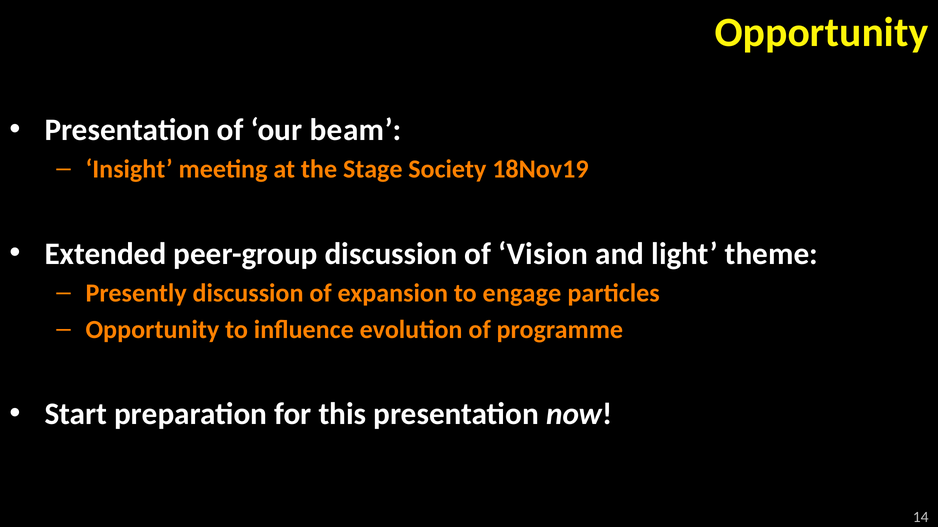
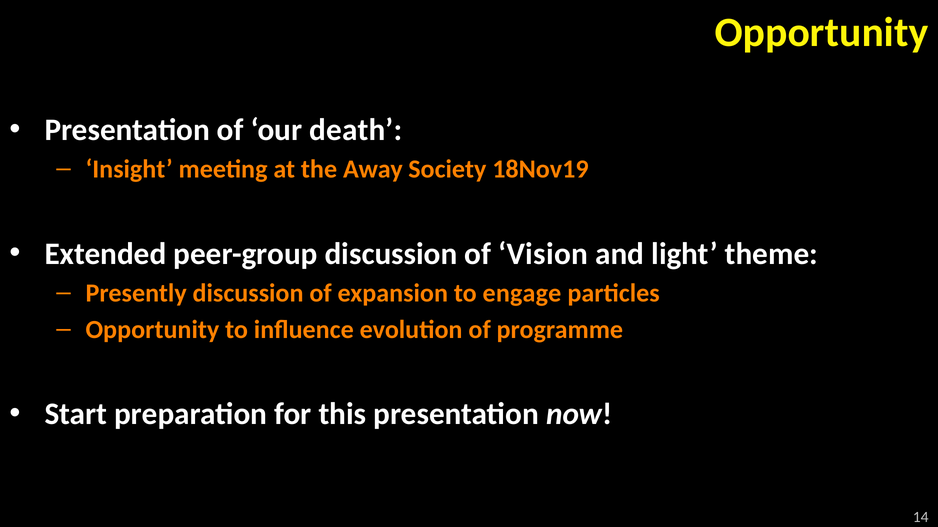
beam: beam -> death (356, 130)
Stage: Stage -> Away (373, 169)
